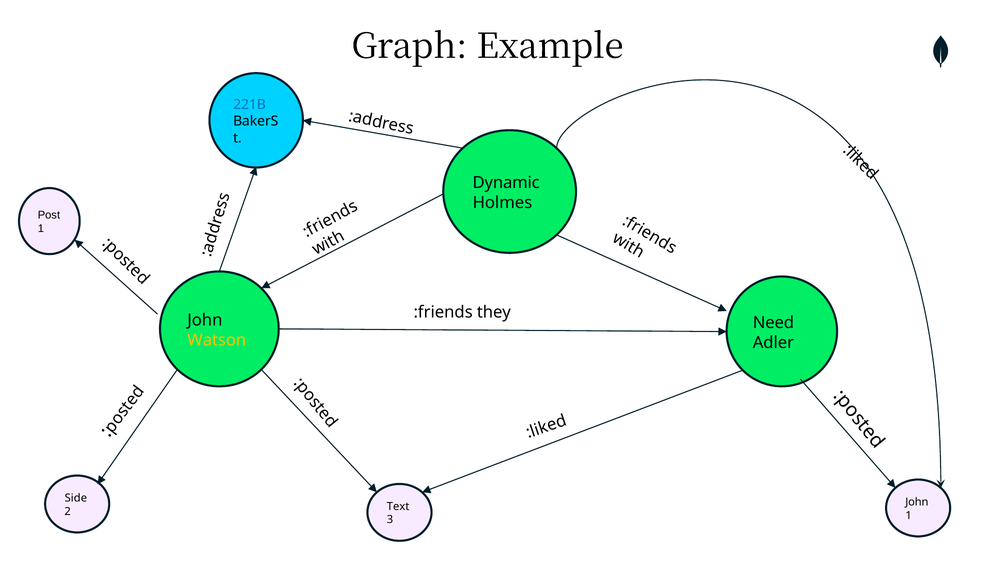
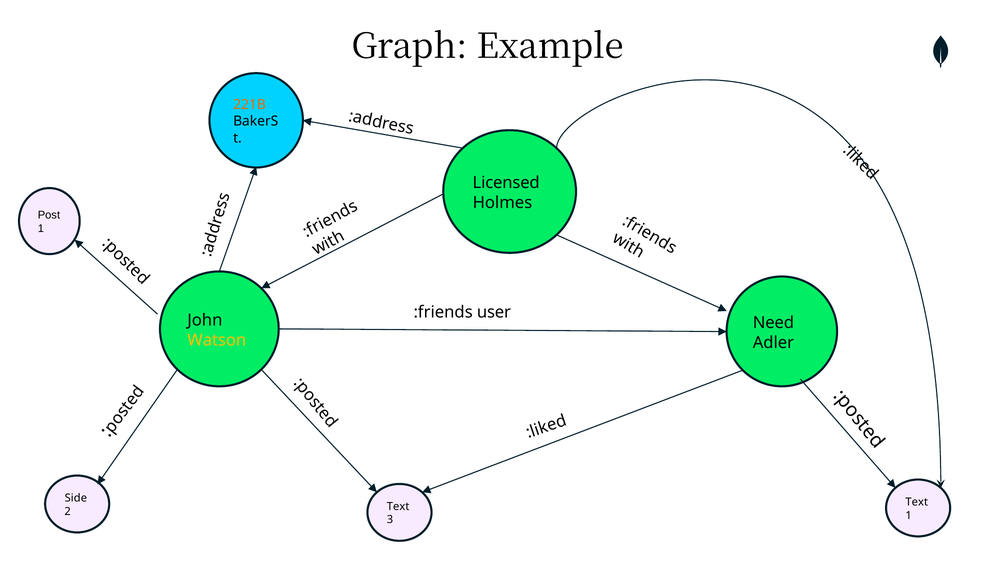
221B colour: blue -> orange (250, 104)
Dynamic: Dynamic -> Licensed (506, 182)
they: they -> user (494, 312)
John: John -> Text (917, 502)
